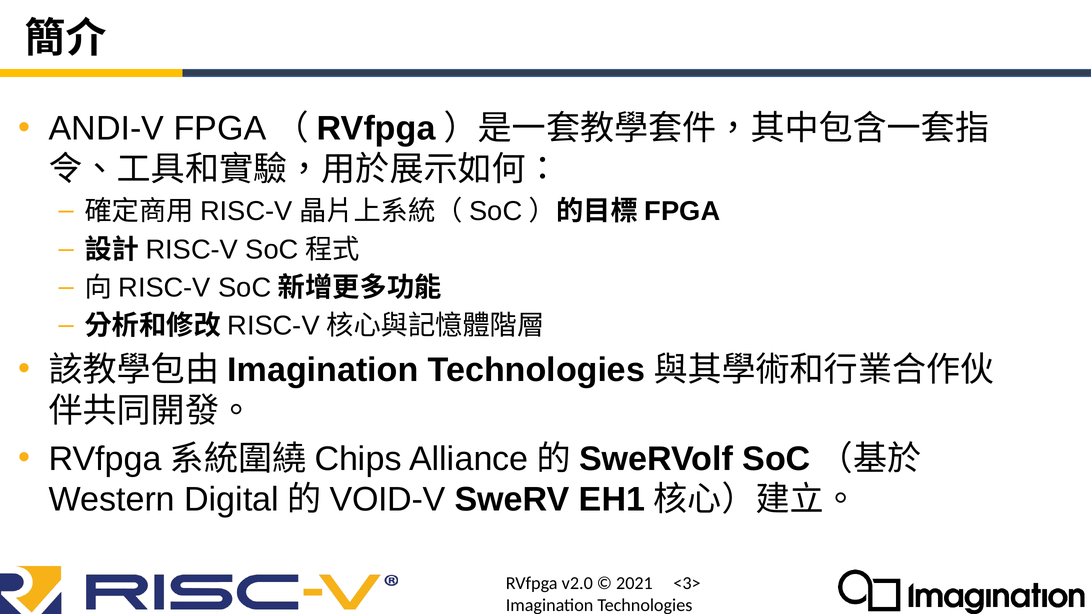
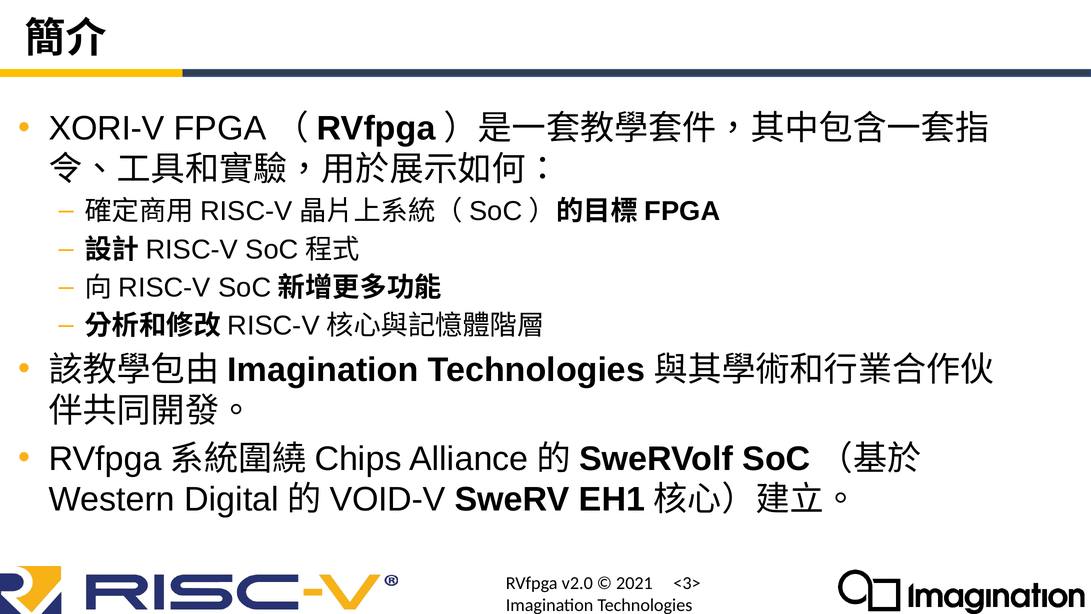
ANDI-V: ANDI-V -> XORI-V (107, 129)
